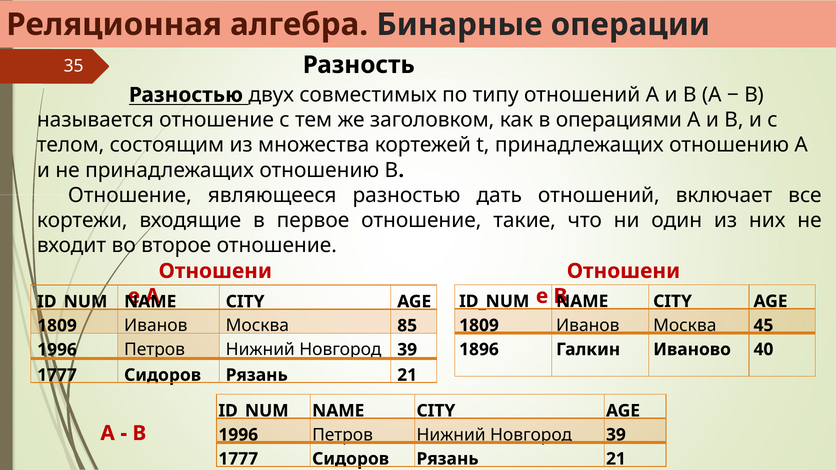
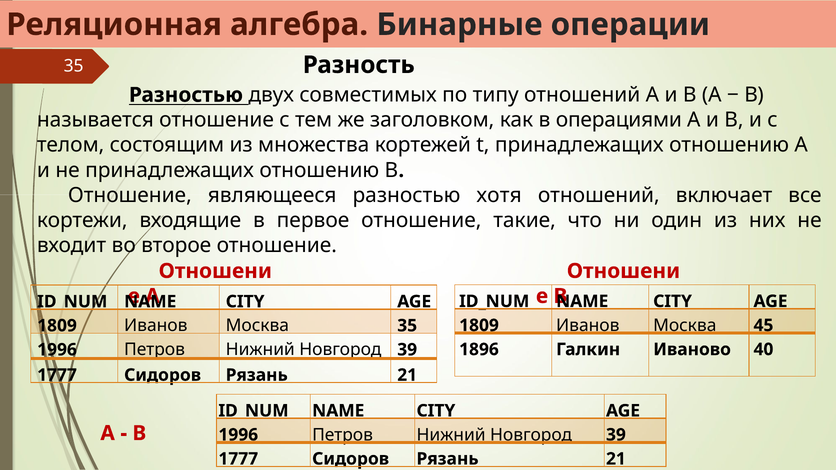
дать: дать -> хотя (499, 195)
Москва 85: 85 -> 35 (407, 326)
